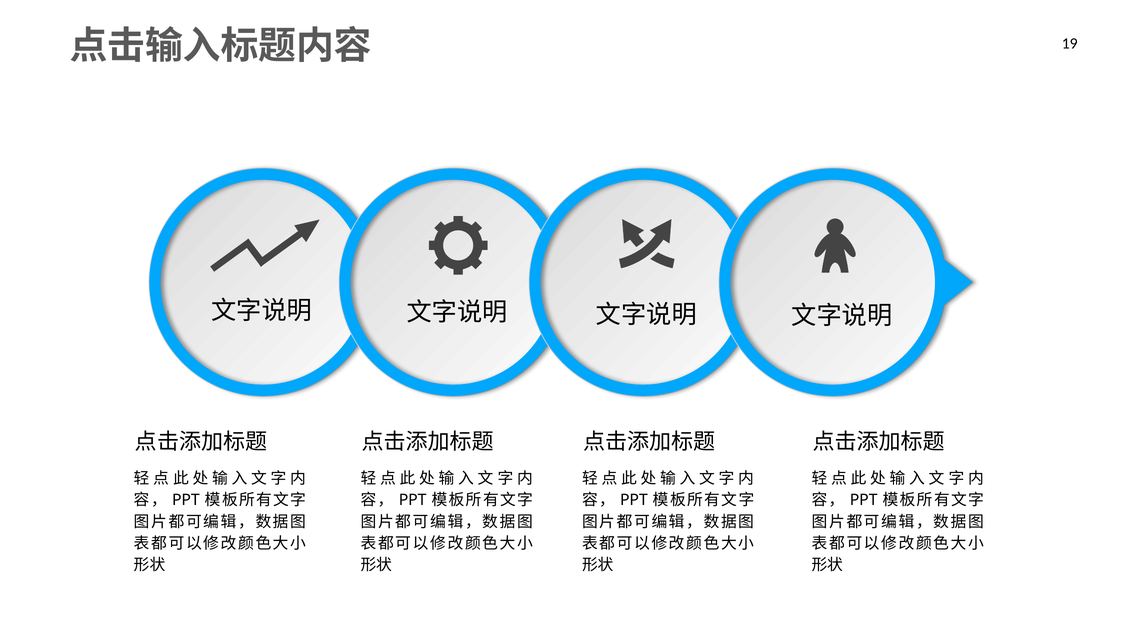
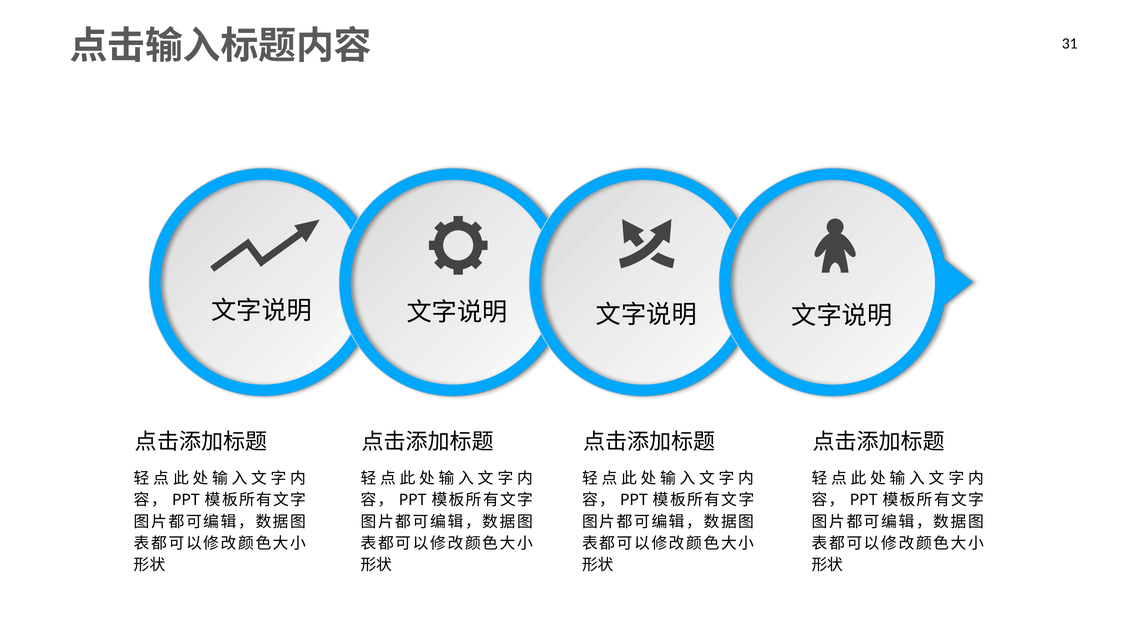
19: 19 -> 31 (1070, 44)
